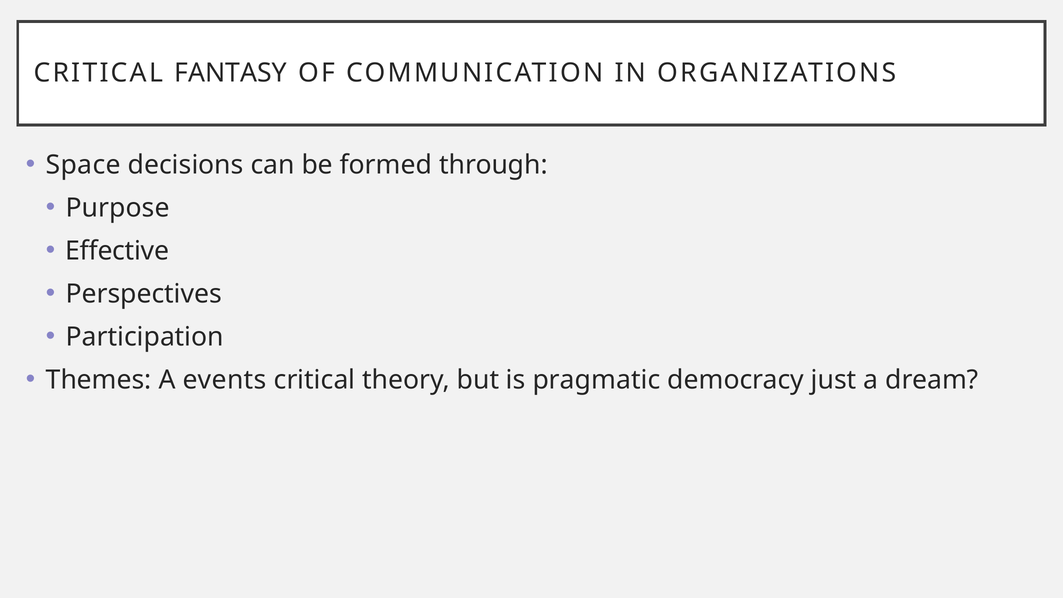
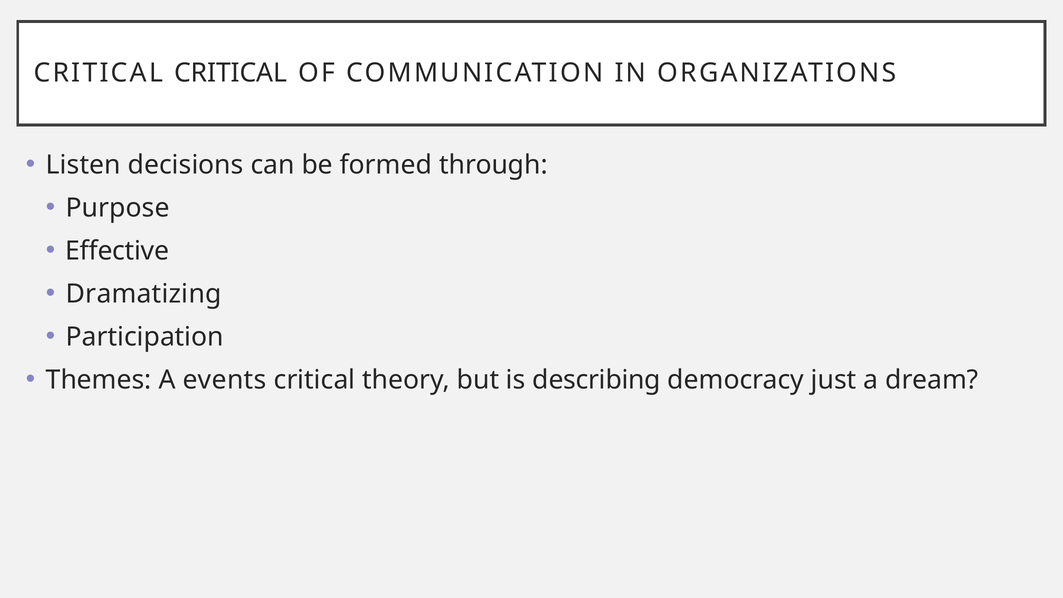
CRITICAL FANTASY: FANTASY -> CRITICAL (231, 73)
Space: Space -> Listen (83, 165)
Perspectives: Perspectives -> Dramatizing (144, 294)
pragmatic: pragmatic -> describing (597, 380)
